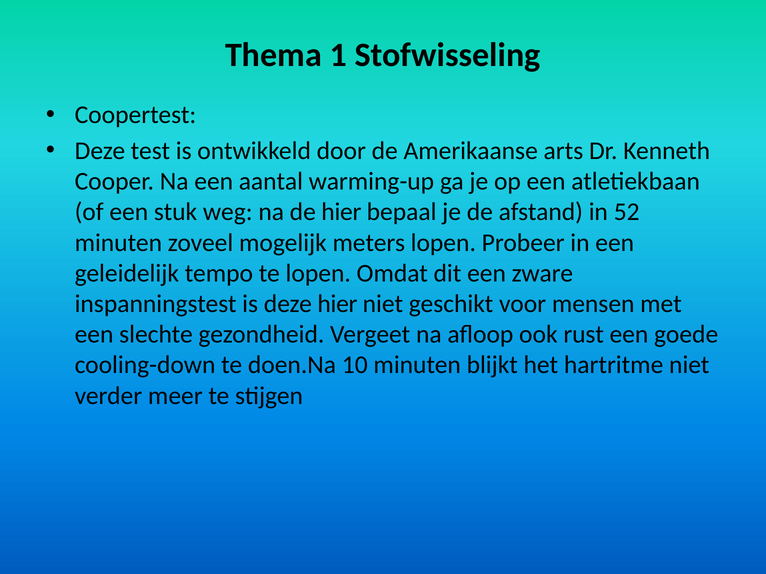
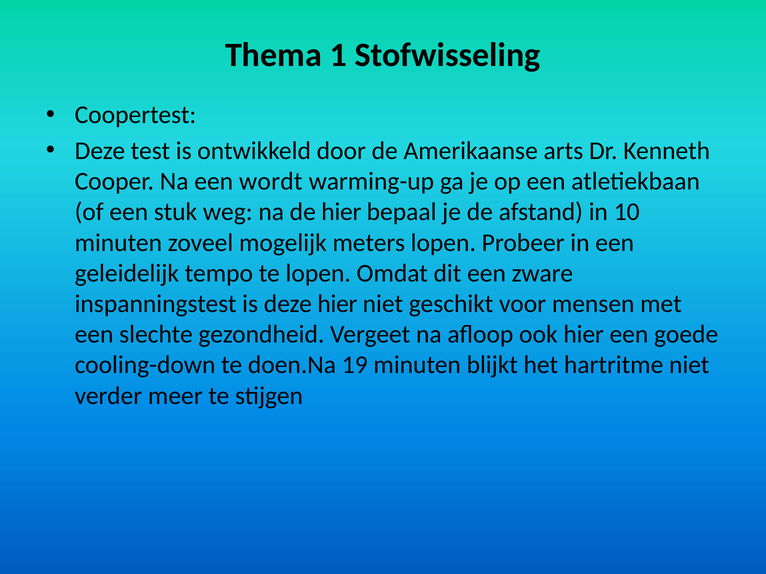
aantal: aantal -> wordt (271, 182)
52: 52 -> 10 (627, 212)
ook rust: rust -> hier (584, 335)
10: 10 -> 19 (355, 365)
